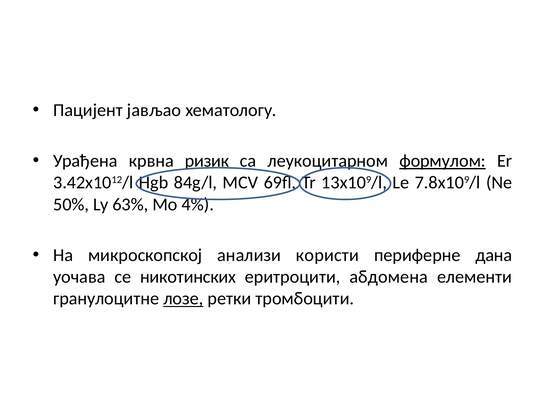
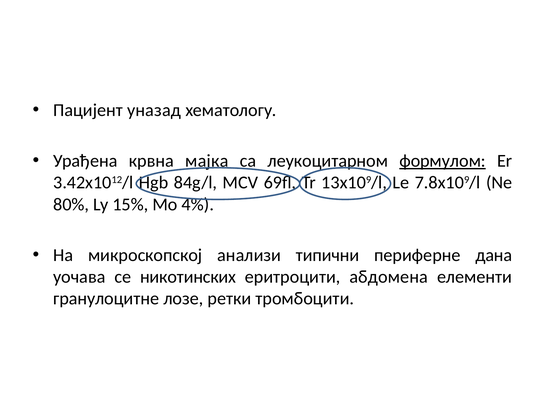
јављао: јављао -> уназад (154, 110)
ризик: ризик -> мајка (207, 161)
50%: 50% -> 80% (71, 205)
63%: 63% -> 15% (130, 205)
користи: користи -> типични (328, 256)
лозе underline: present -> none (183, 299)
